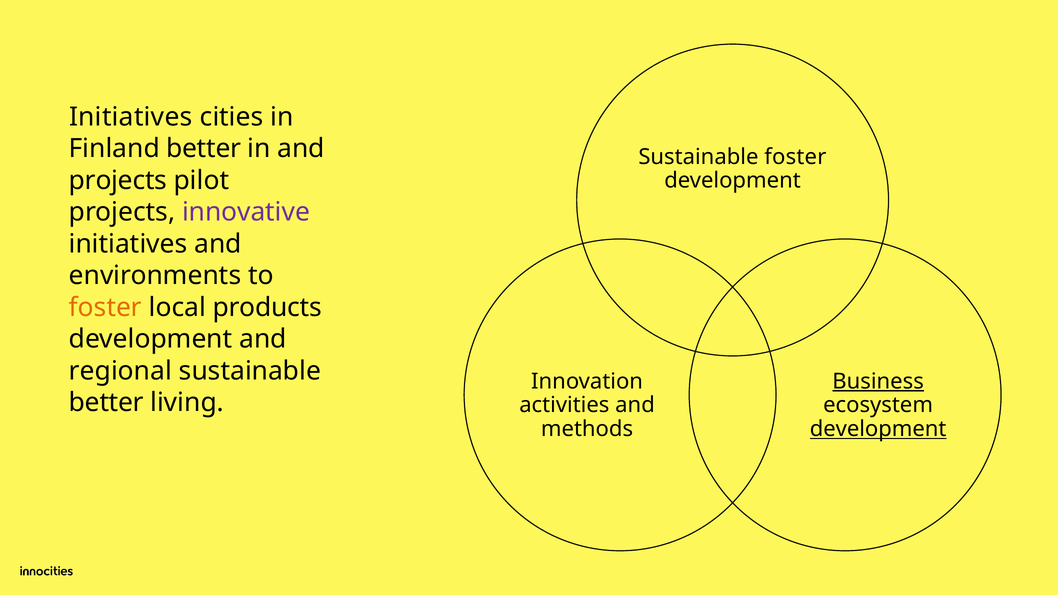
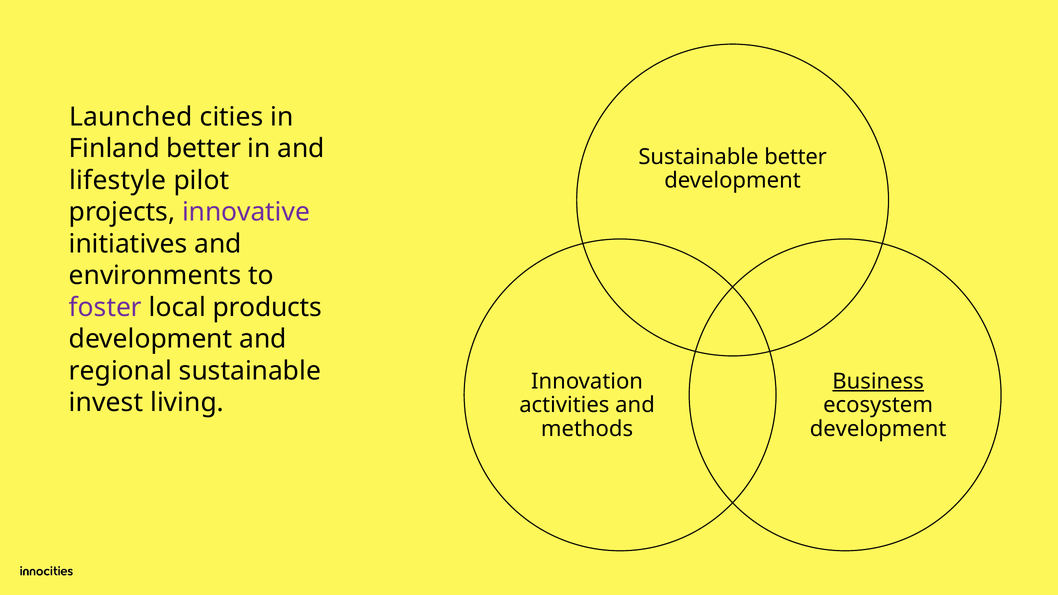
Initiatives: Initiatives -> Launched (131, 117)
Sustainable foster: foster -> better (796, 157)
projects: projects -> lifestyle (118, 180)
foster colour: orange -> purple (105, 307)
better: better -> invest (106, 403)
development underline: present -> none (878, 429)
